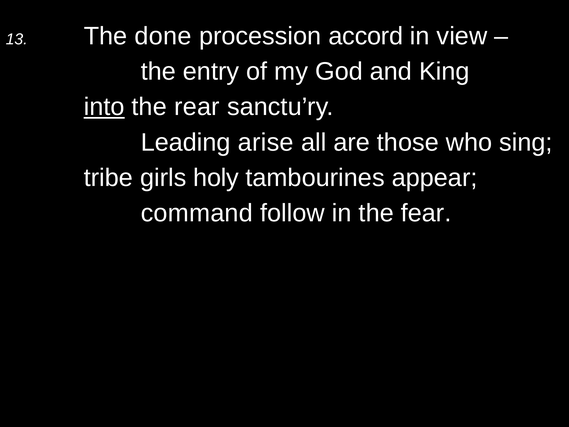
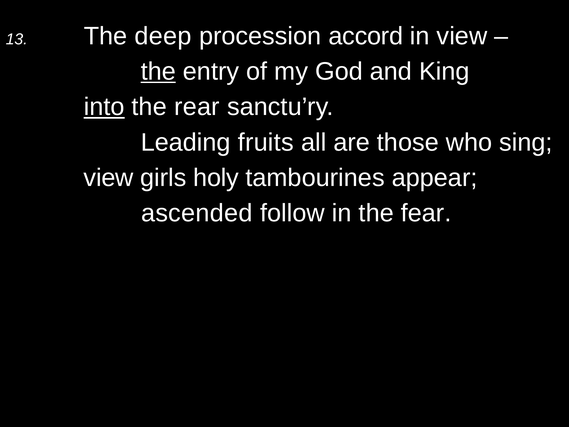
done: done -> deep (163, 36)
the underline: none -> present (158, 71)
arise: arise -> fruits (266, 142)
tribe: tribe -> view (109, 178)
command: command -> ascended (197, 213)
